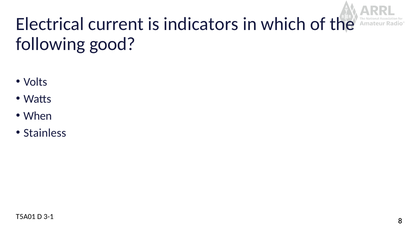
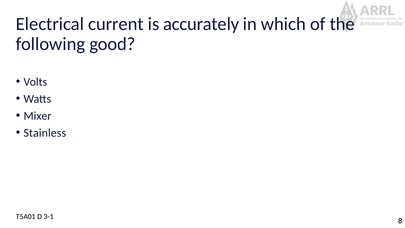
indicators: indicators -> accurately (201, 24)
When: When -> Mixer (38, 116)
